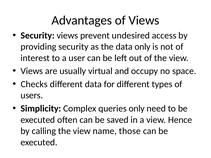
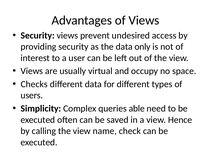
queries only: only -> able (137, 109)
those: those -> check (130, 131)
